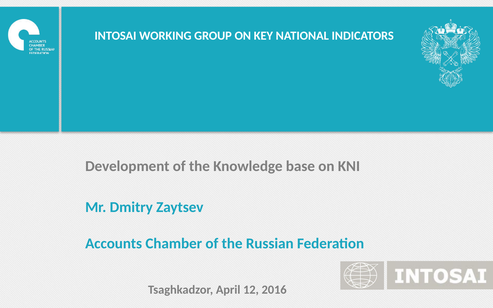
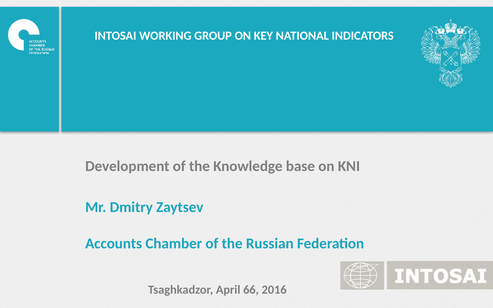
12: 12 -> 66 (251, 290)
